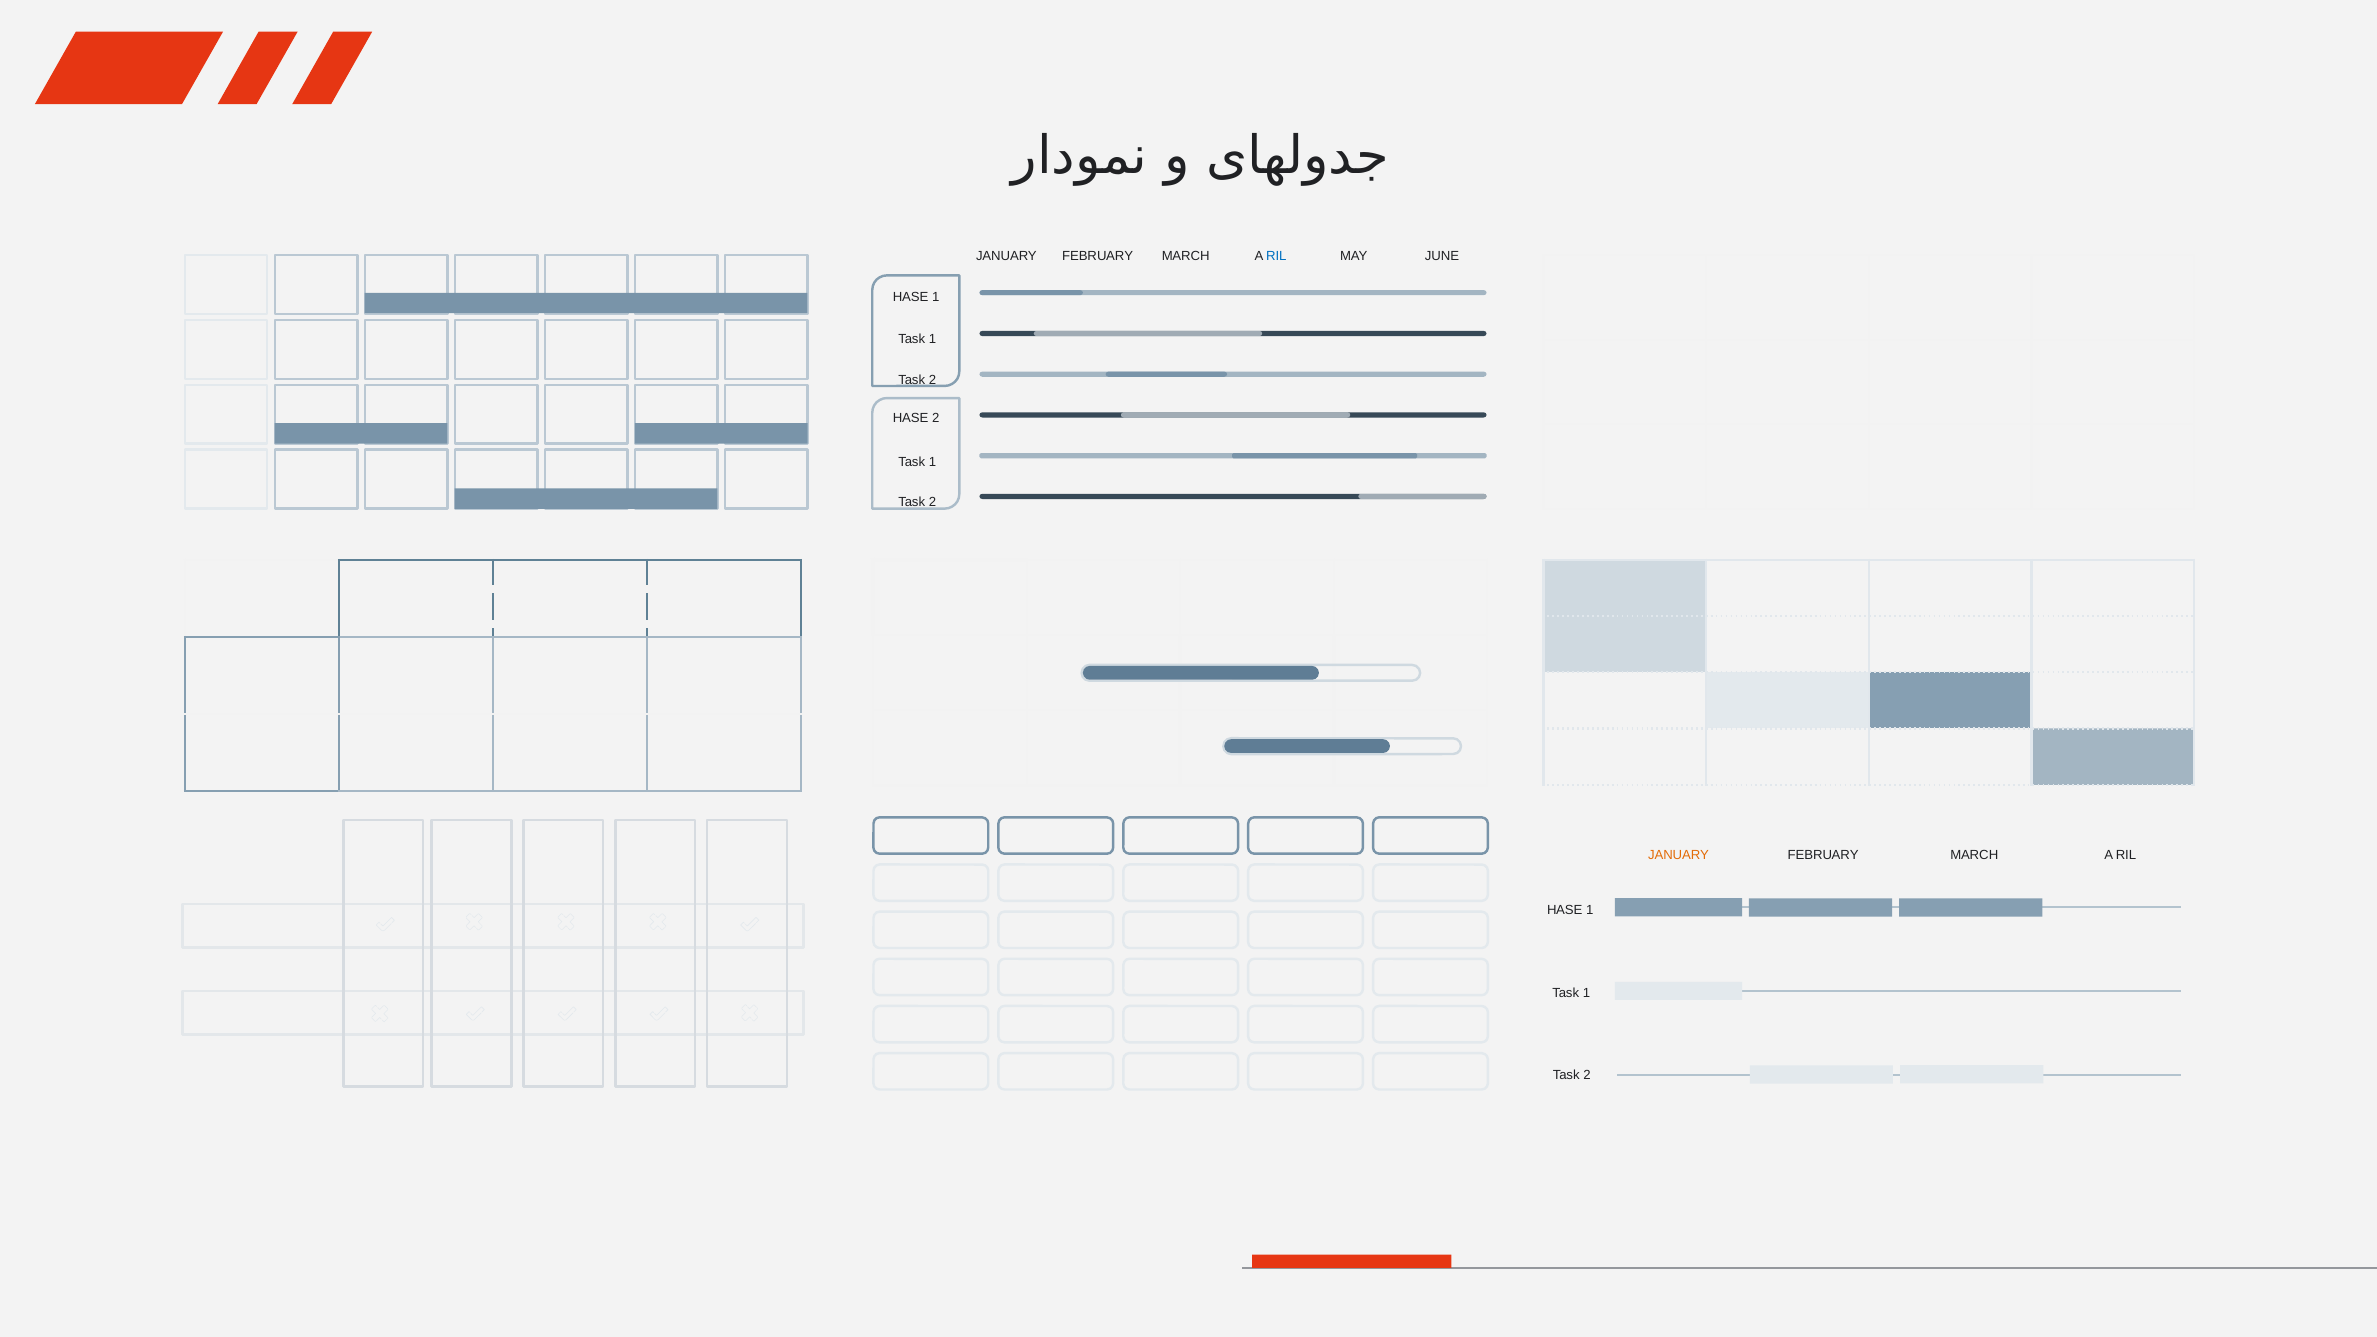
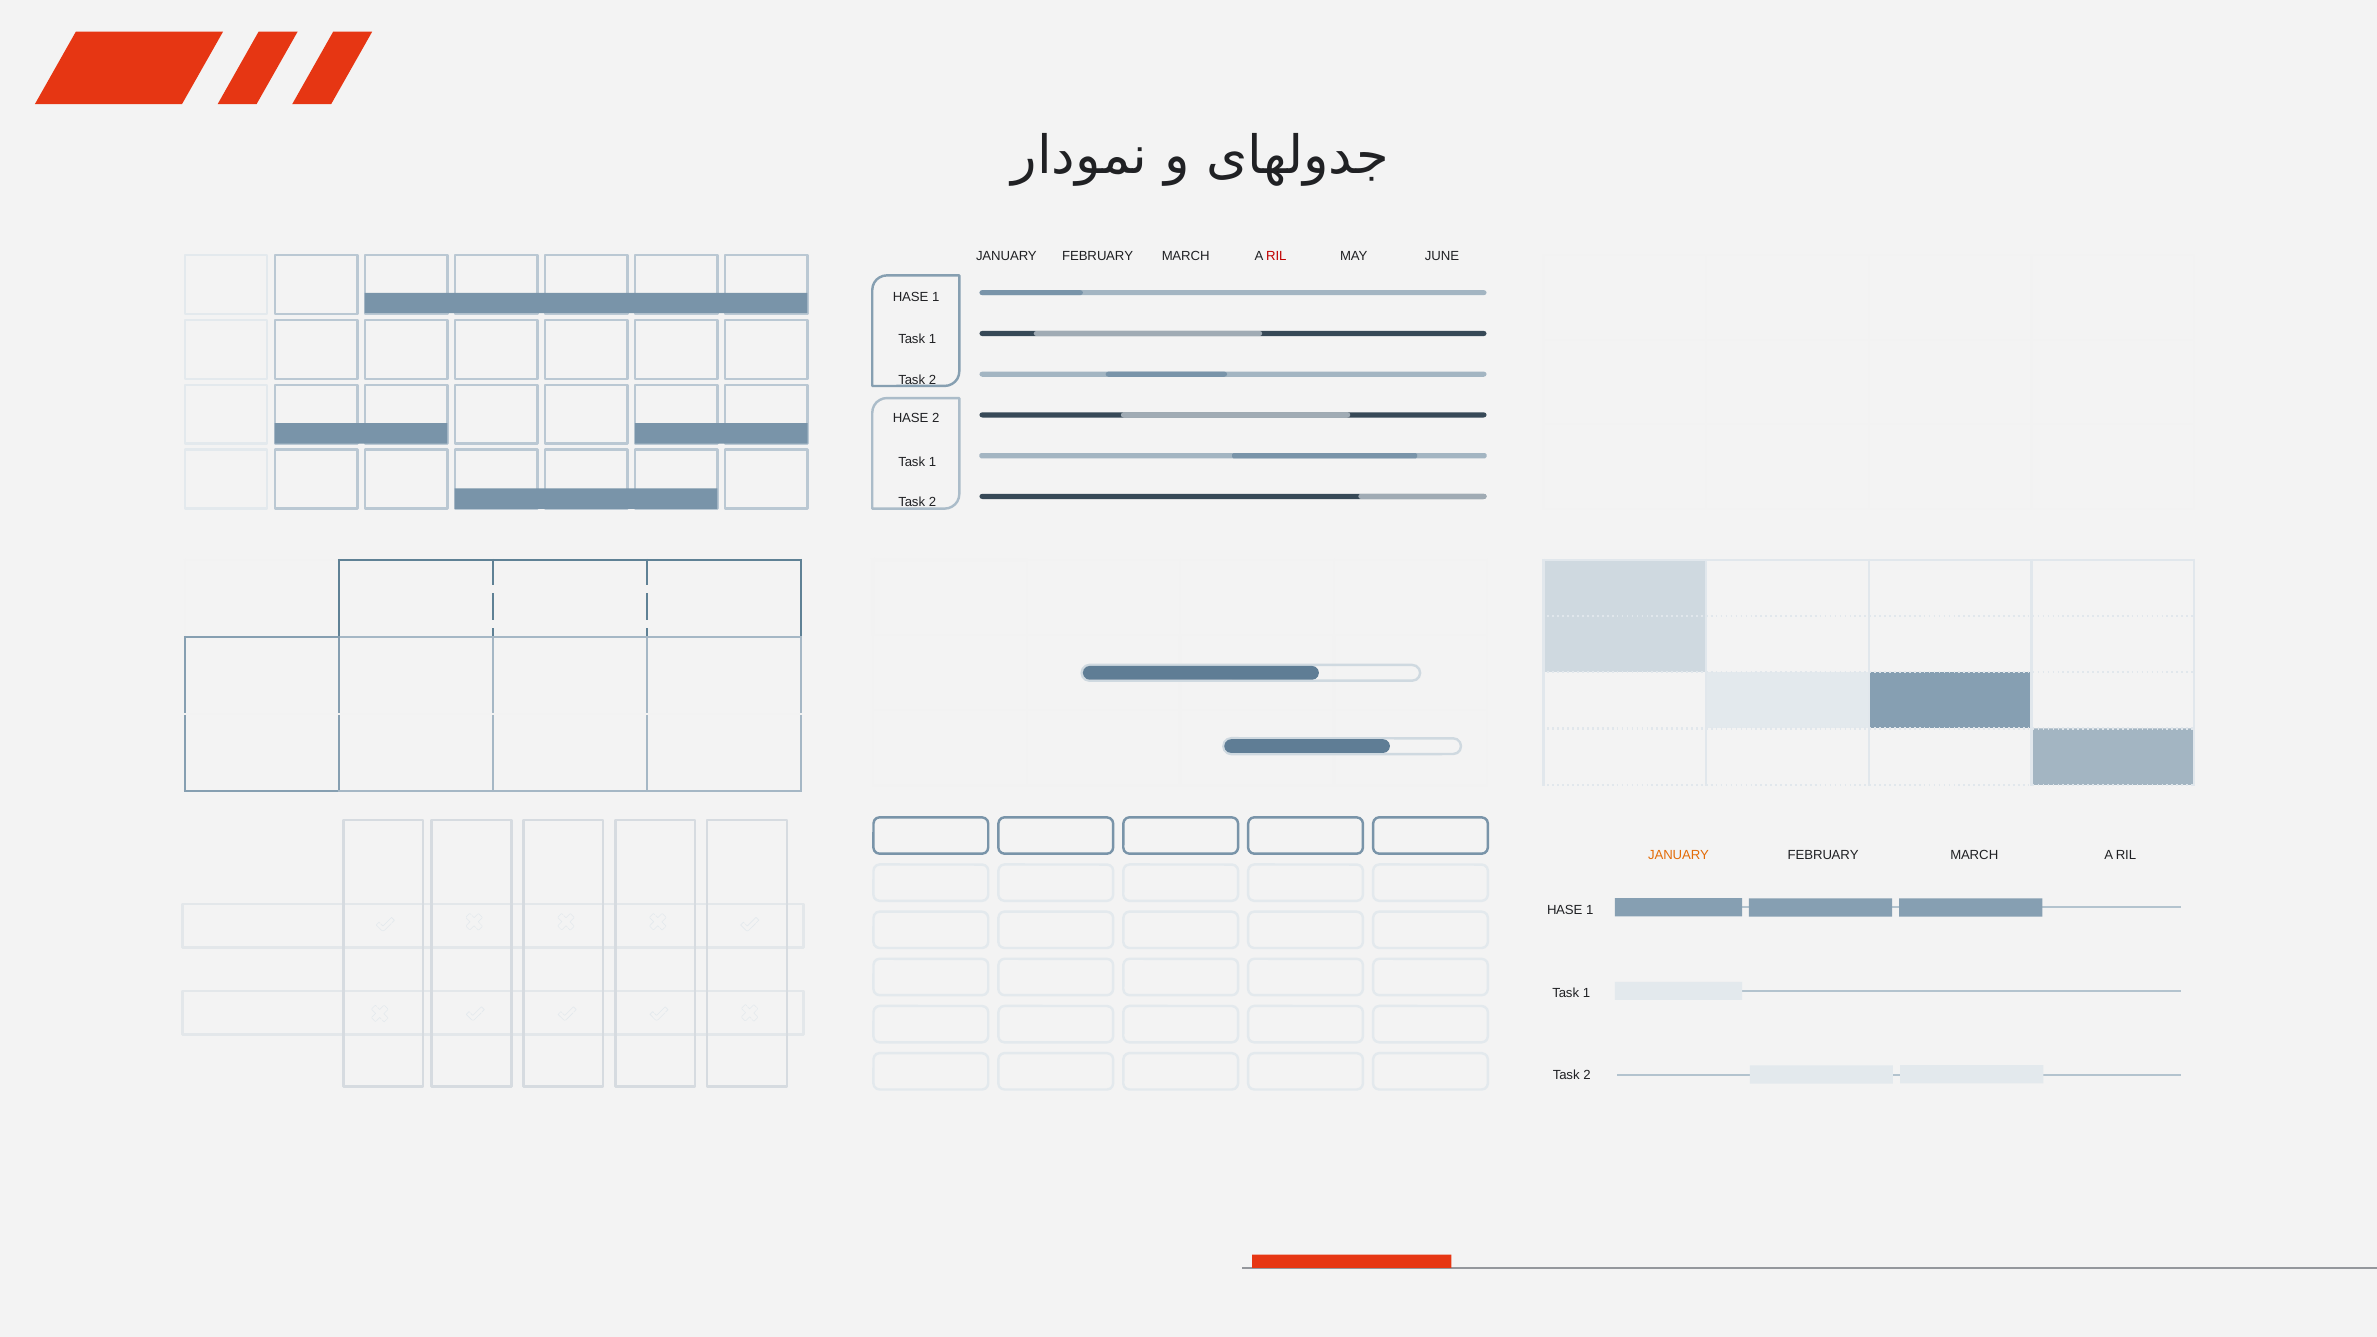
RIL colour: blue -> red (1276, 256)
